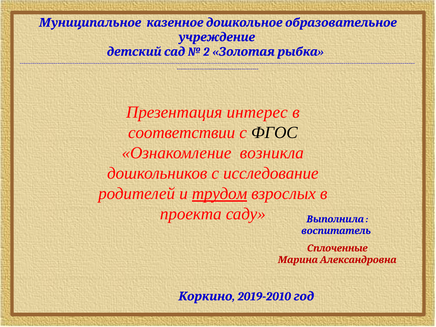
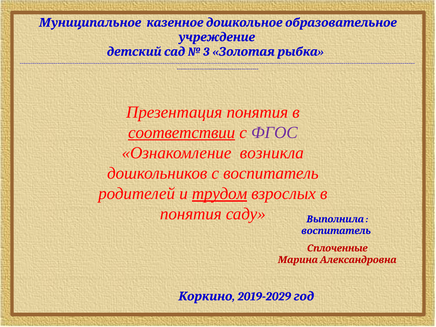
2: 2 -> 3 (206, 52)
Презентация интерес: интерес -> понятия (257, 112)
соответствии underline: none -> present (182, 133)
ФГОС colour: black -> purple (274, 133)
с исследование: исследование -> воспитатель (271, 173)
проекта: проекта -> понятия (191, 214)
2019-2010: 2019-2010 -> 2019-2029 (264, 296)
